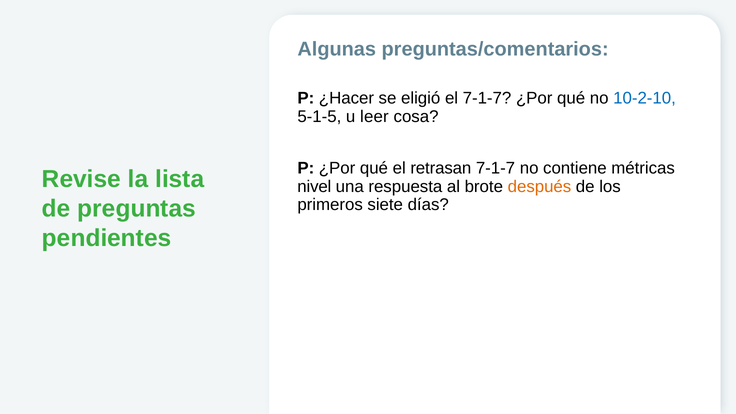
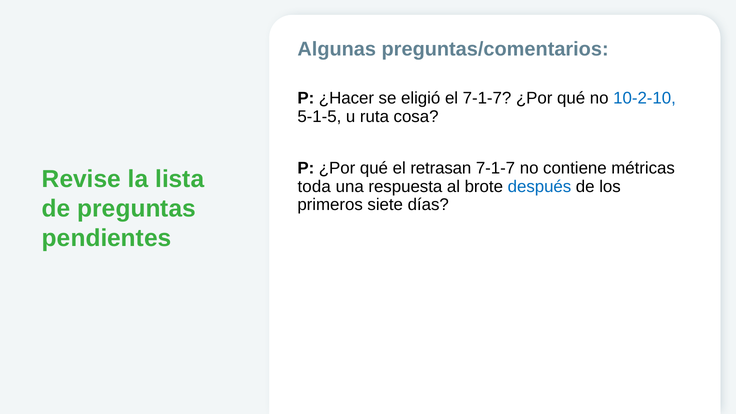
leer: leer -> ruta (375, 116)
nivel: nivel -> toda (314, 186)
después colour: orange -> blue (539, 186)
